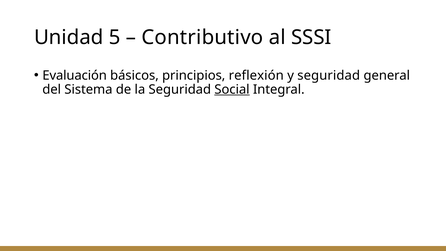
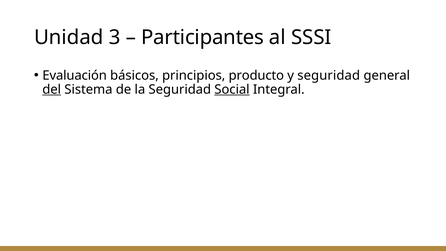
5: 5 -> 3 (115, 37)
Contributivo: Contributivo -> Participantes (203, 37)
reflexión: reflexión -> producto (256, 75)
del underline: none -> present (52, 89)
